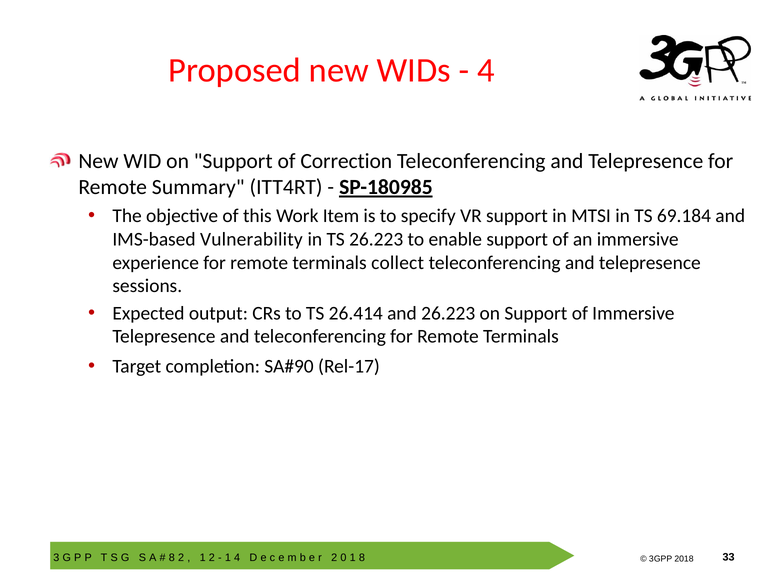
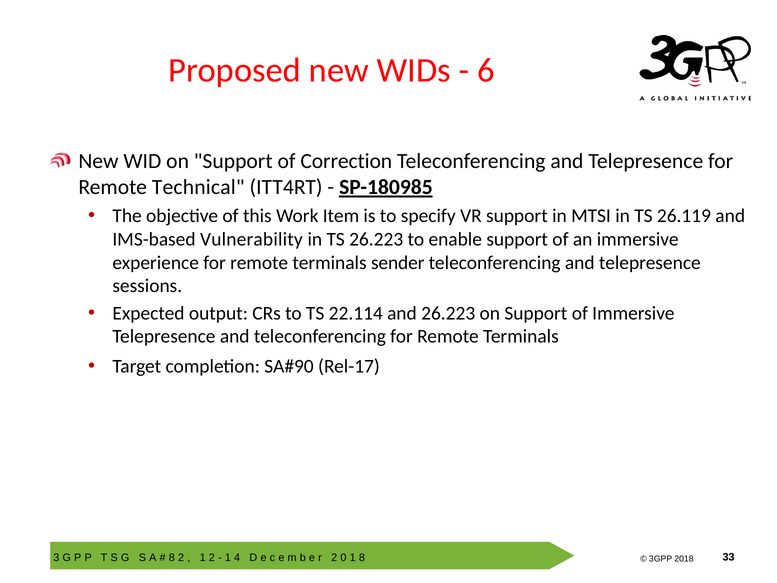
4: 4 -> 6 (486, 70)
Summary: Summary -> Technical (198, 187)
69.184: 69.184 -> 26.119 (684, 216)
collect: collect -> sender (398, 263)
26.414: 26.414 -> 22.114 (356, 313)
